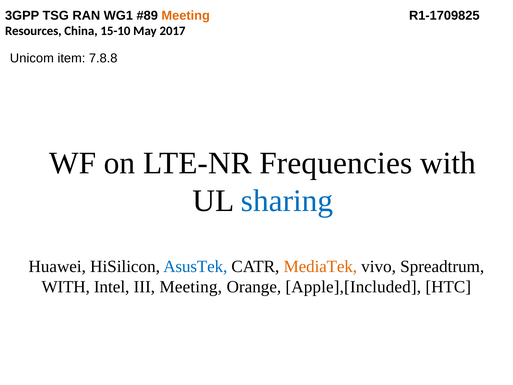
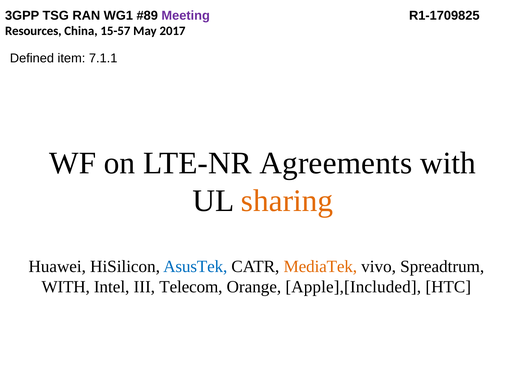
Meeting colour: orange -> purple (186, 16)
15-10: 15-10 -> 15-57 (115, 31)
Unicom: Unicom -> Defined (32, 58)
7.8.8: 7.8.8 -> 7.1.1 (103, 58)
Frequencies: Frequencies -> Agreements (336, 163)
sharing colour: blue -> orange (287, 201)
III Meeting: Meeting -> Telecom (191, 287)
